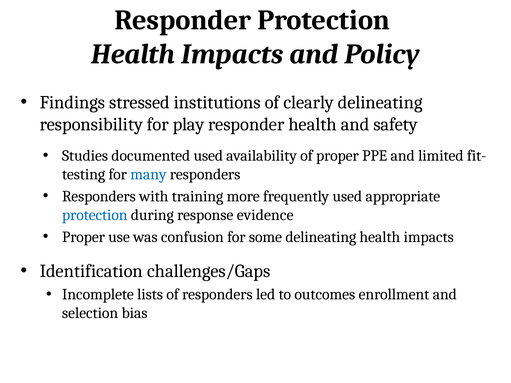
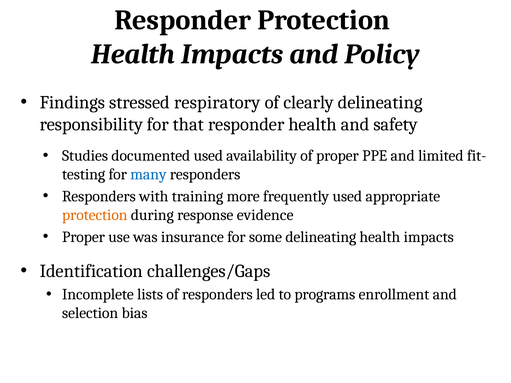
institutions: institutions -> respiratory (217, 102)
play: play -> that (188, 125)
protection colour: blue -> orange (95, 215)
confusion: confusion -> insurance (192, 237)
outcomes: outcomes -> programs (325, 295)
